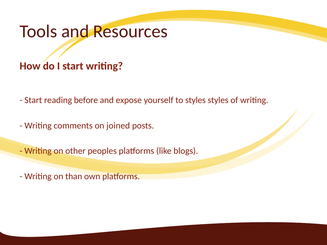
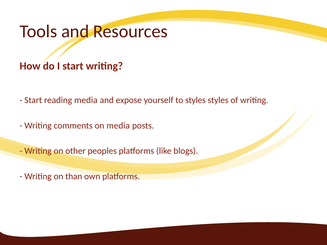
reading before: before -> media (86, 100)
on joined: joined -> media (118, 126)
